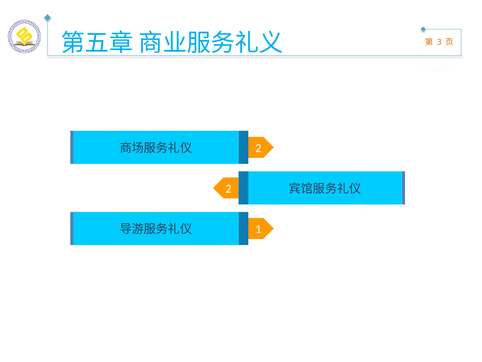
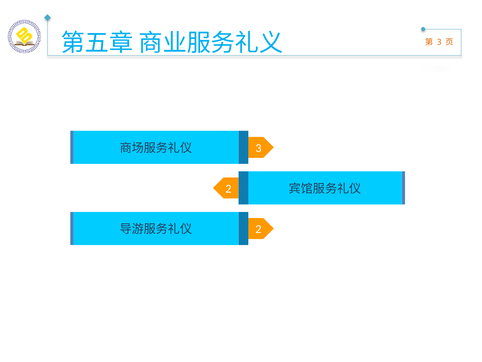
2: 2 -> 3 (258, 148)
1: 1 -> 2 (258, 229)
